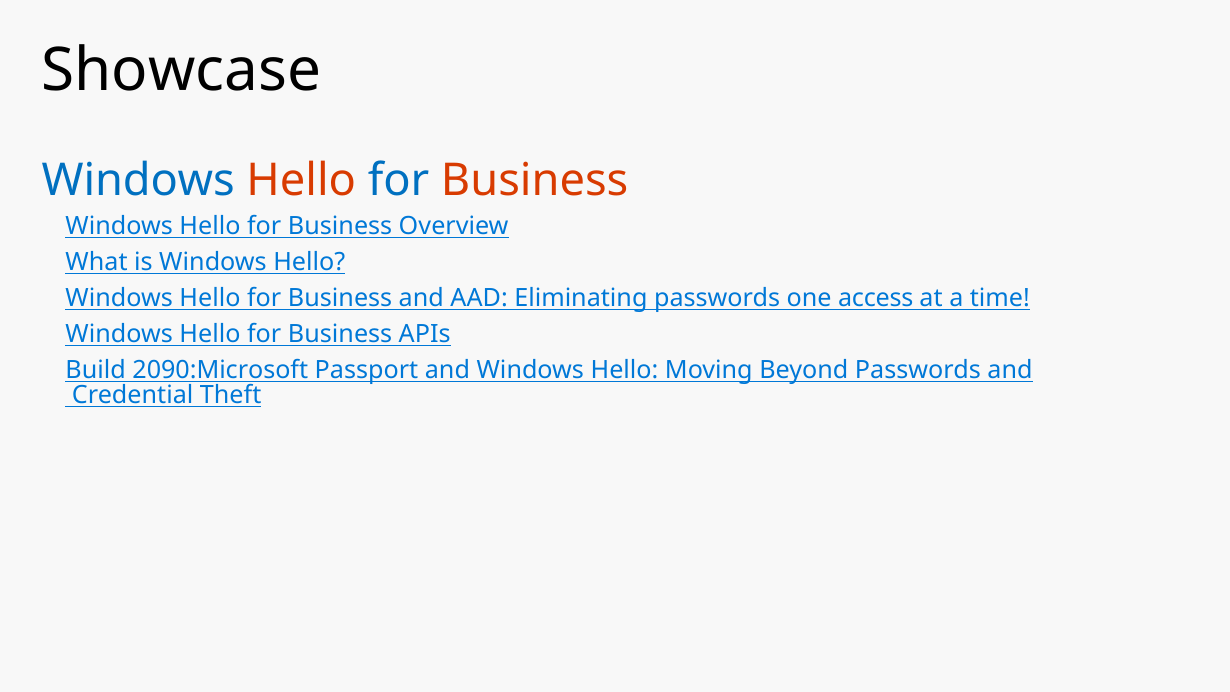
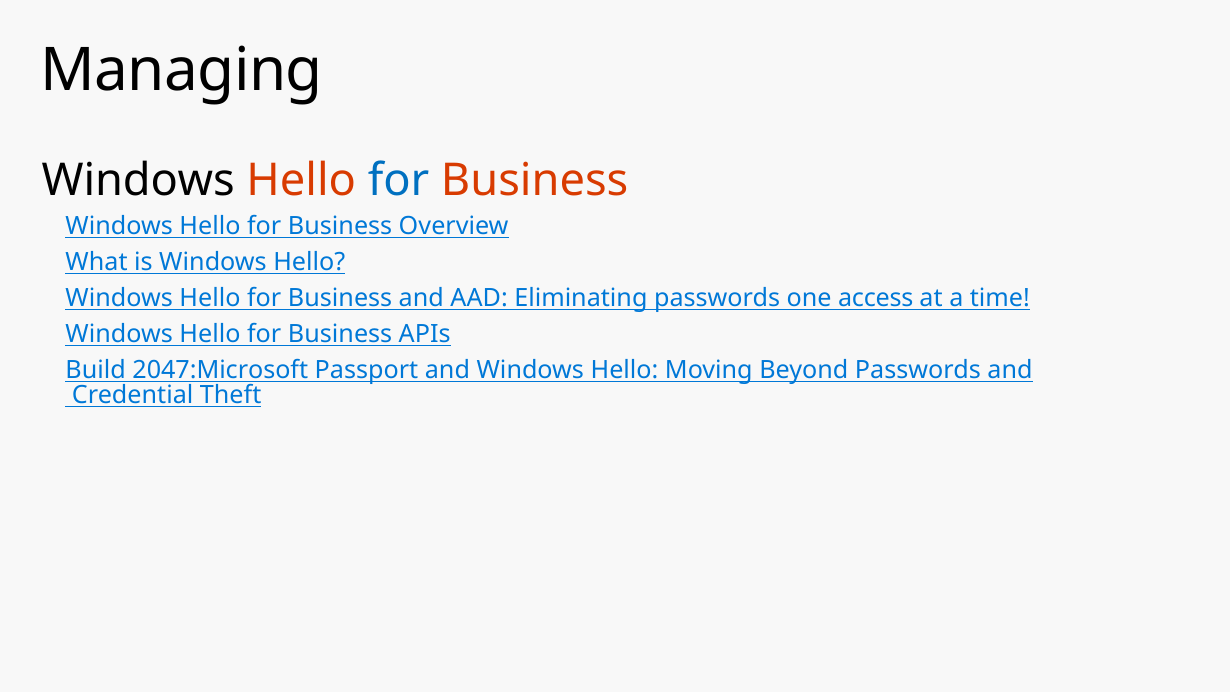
Showcase: Showcase -> Managing (182, 70)
Windows colour: blue -> black (138, 180)
2090:Microsoft: 2090:Microsoft -> 2047:Microsoft (220, 370)
